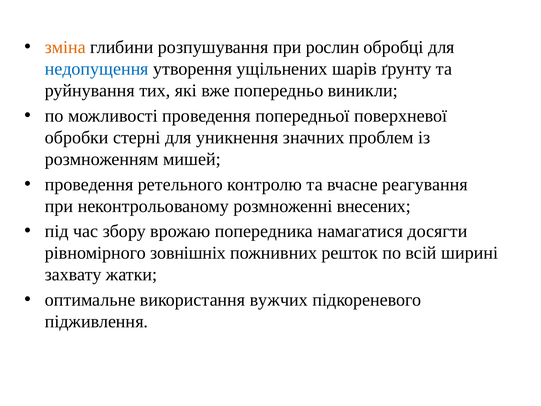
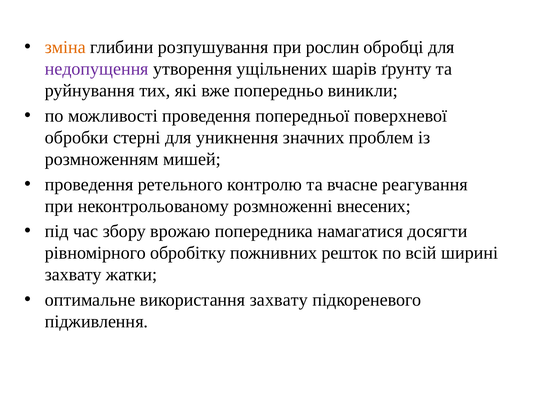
недопущення colour: blue -> purple (97, 69)
зовнішніх: зовнішніх -> обробітку (188, 253)
використання вужчих: вужчих -> захвату (279, 300)
